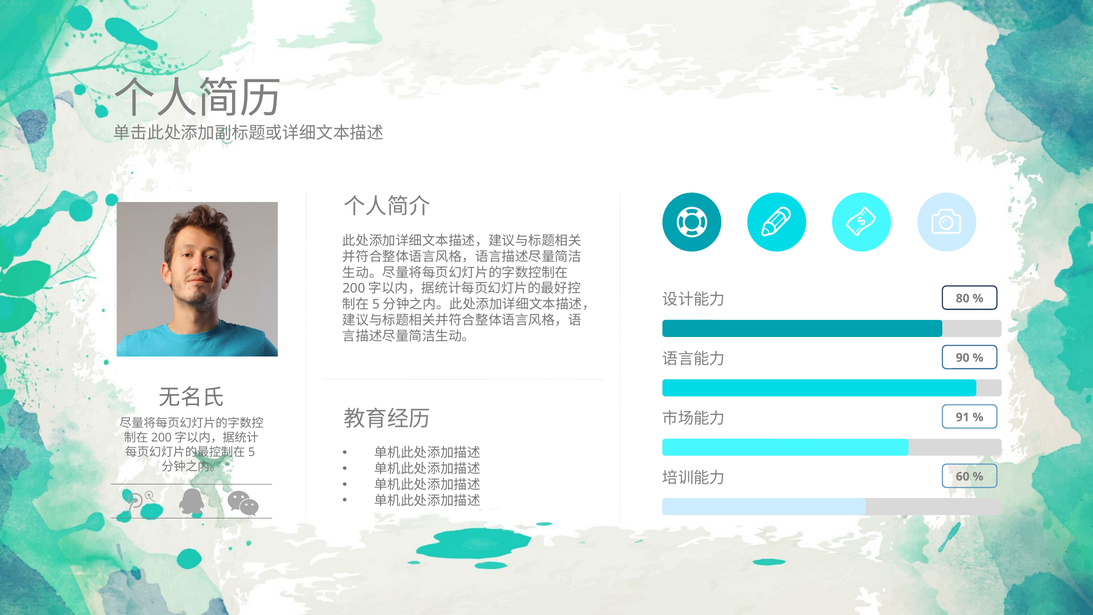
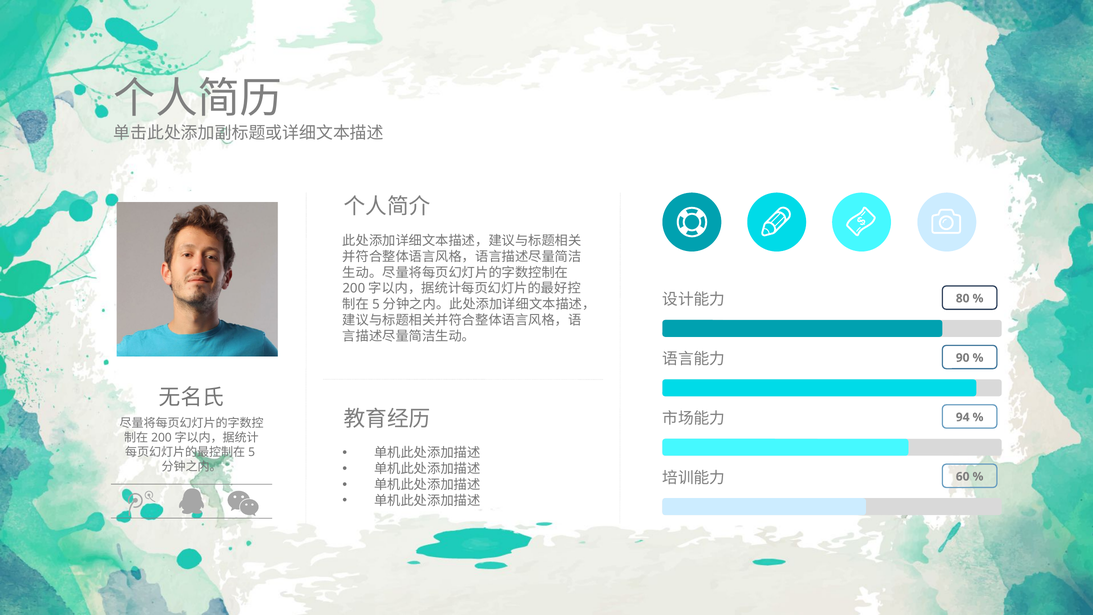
91: 91 -> 94 (963, 417)
